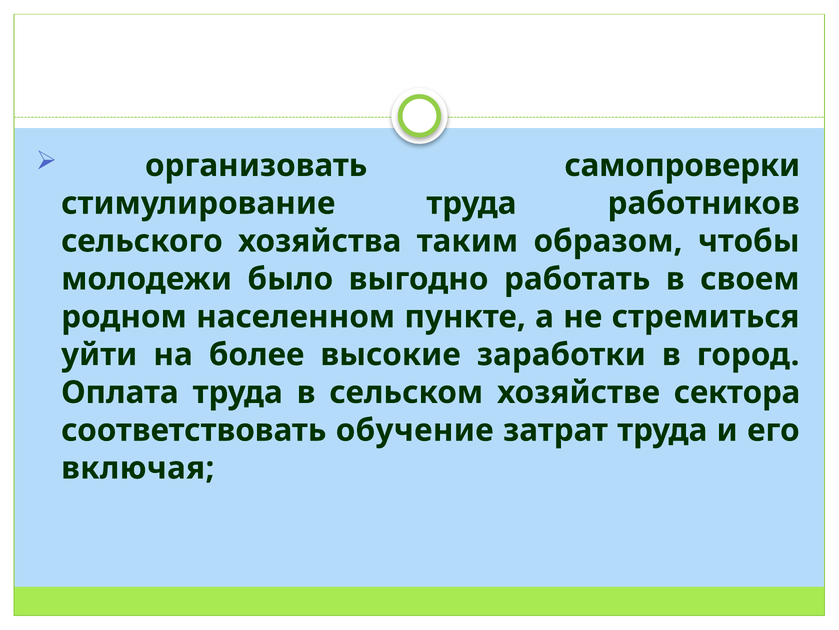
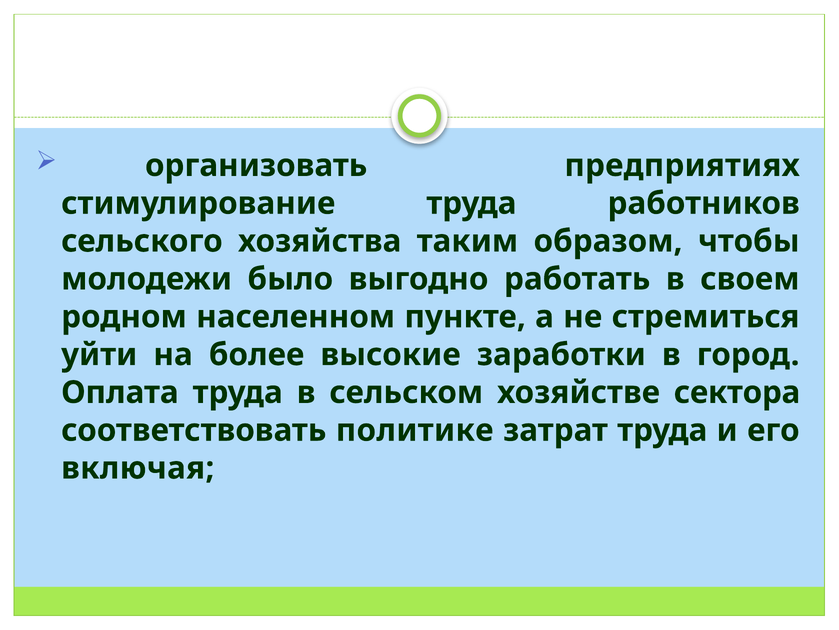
самопроверки: самопроверки -> предприятиях (682, 165)
обучение: обучение -> политике (415, 430)
